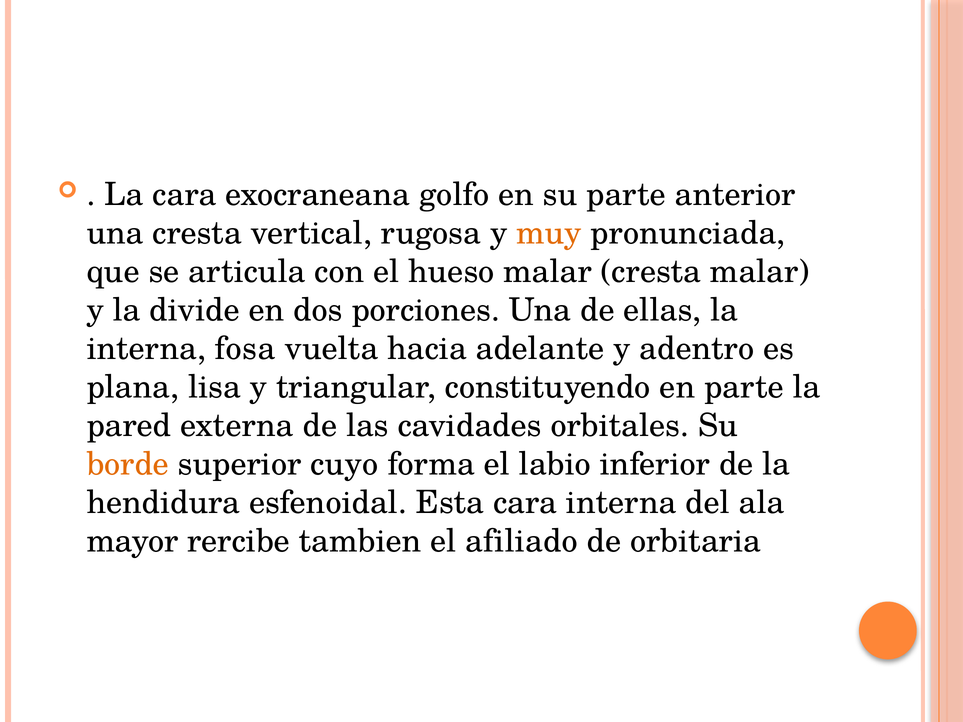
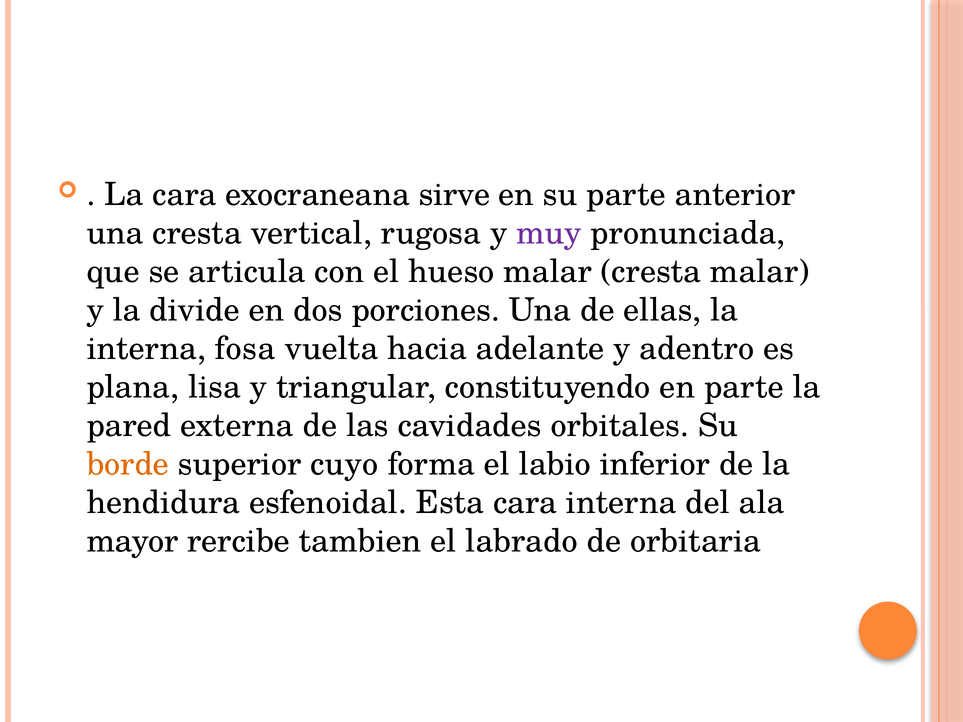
golfo: golfo -> sirve (454, 195)
muy colour: orange -> purple (549, 233)
afiliado: afiliado -> labrado (522, 541)
